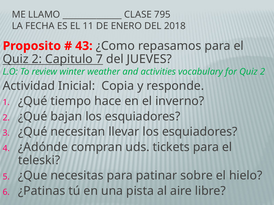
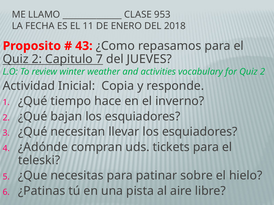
795: 795 -> 953 (162, 15)
